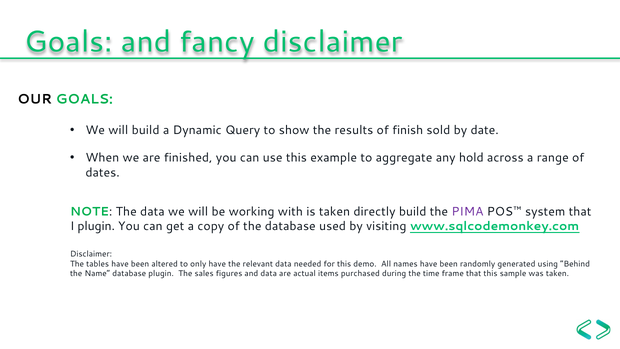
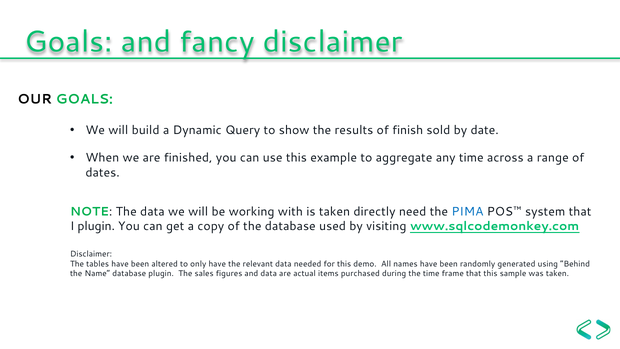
any hold: hold -> time (471, 158)
directly build: build -> need (413, 211)
PIMA colour: purple -> blue (467, 211)
